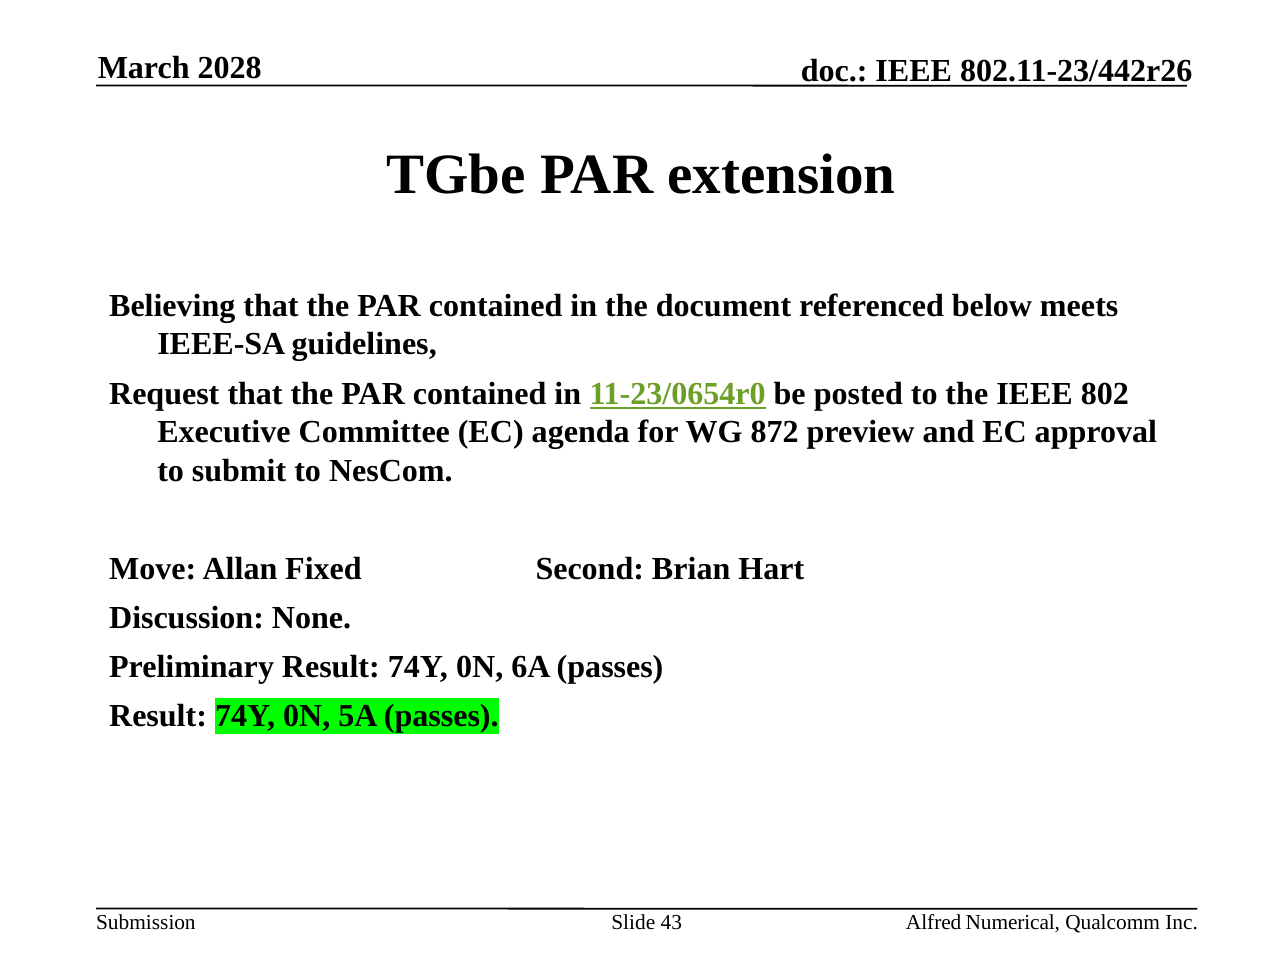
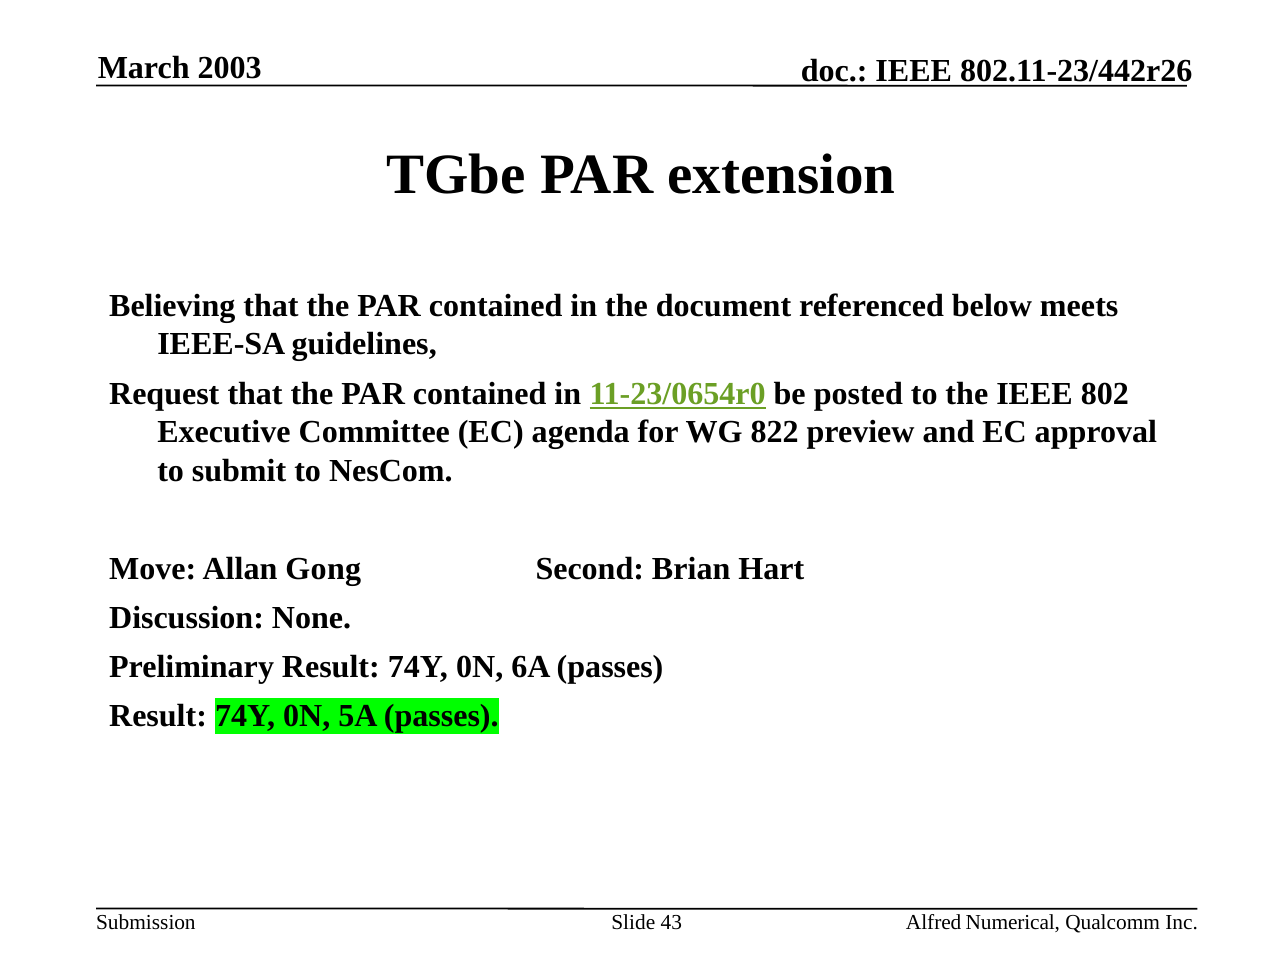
2028: 2028 -> 2003 (230, 68)
872: 872 -> 822 (775, 432)
Fixed: Fixed -> Gong (323, 569)
